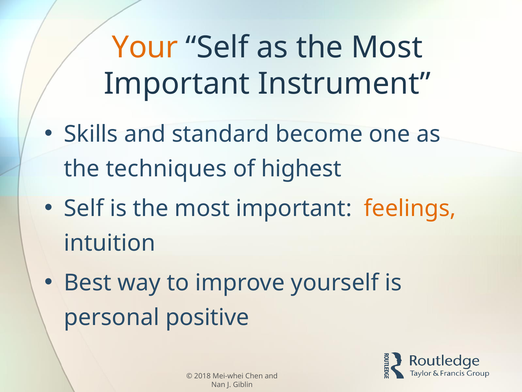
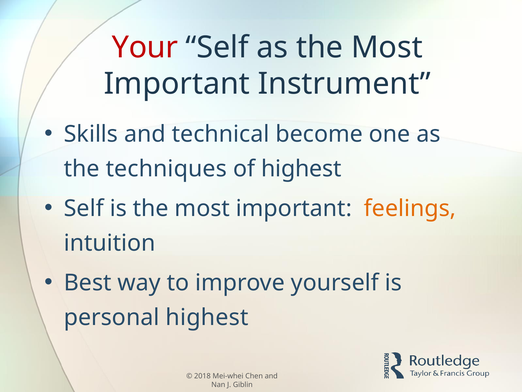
Your colour: orange -> red (145, 47)
standard: standard -> technical (221, 134)
personal positive: positive -> highest (207, 317)
